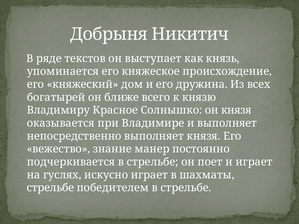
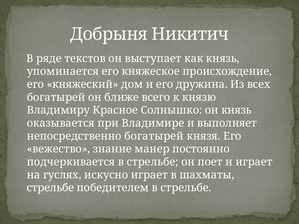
он князя: князя -> князь (236, 110)
непосредственно выполняет: выполняет -> богатырей (154, 136)
